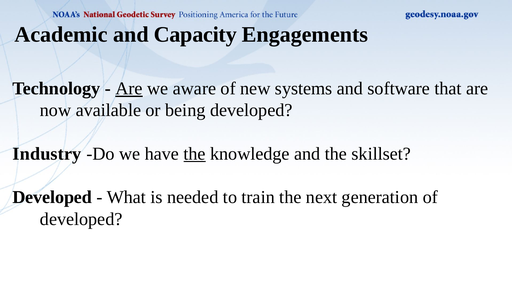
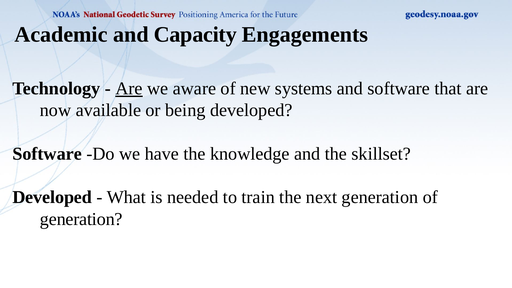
Industry: Industry -> Software (47, 154)
the underline: present -> none (195, 154)
developed: developed -> generation (81, 219)
